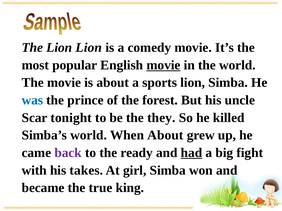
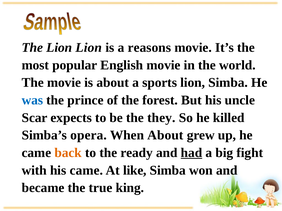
comedy: comedy -> reasons (149, 48)
movie underline: present -> none (163, 65)
tonight: tonight -> expects (71, 118)
Simba’s world: world -> opera (89, 135)
back colour: purple -> orange (68, 153)
his takes: takes -> came (86, 171)
girl: girl -> like (135, 171)
